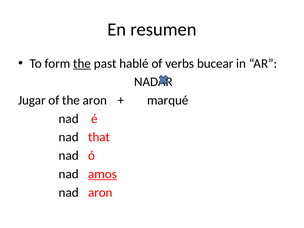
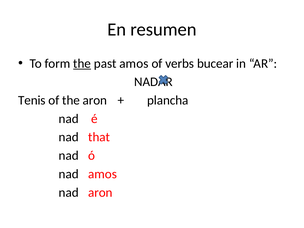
past hablé: hablé -> amos (134, 63)
Jugar: Jugar -> Tenis (32, 100)
marqué: marqué -> plancha (168, 100)
amos underline: present -> none (103, 174)
